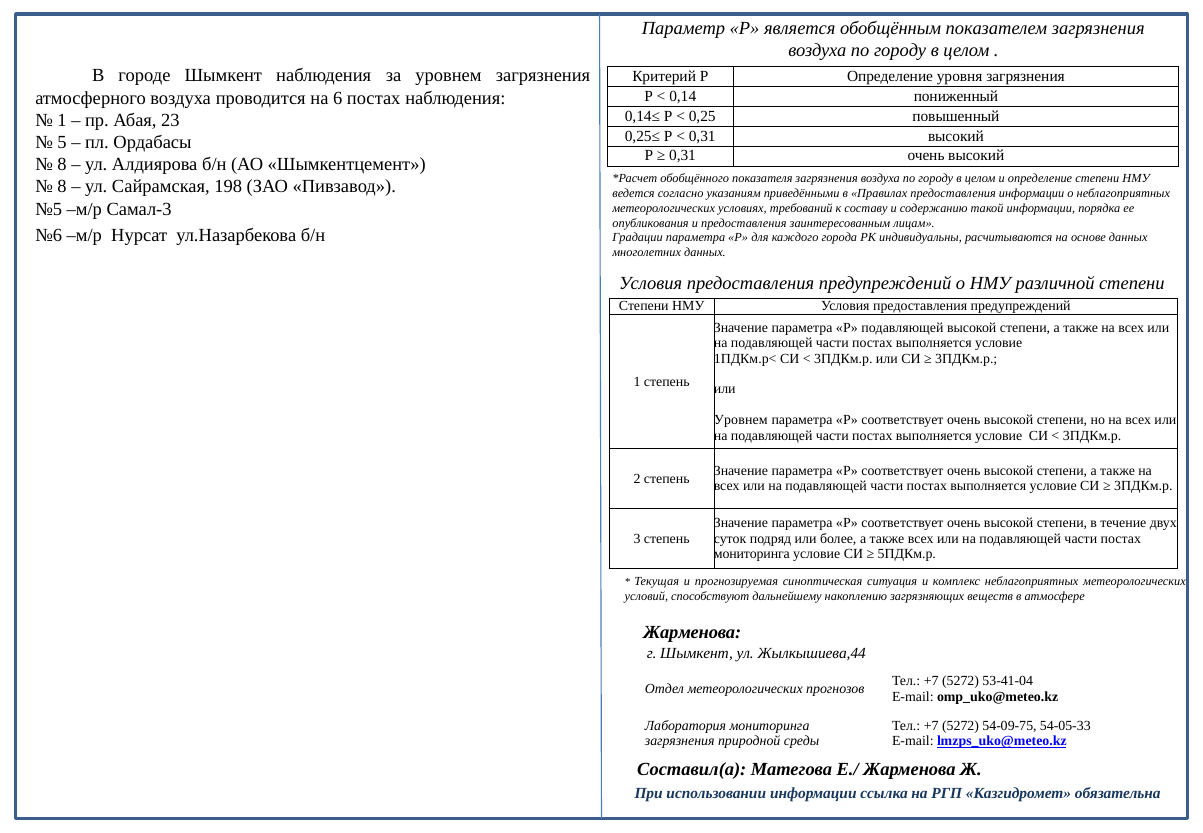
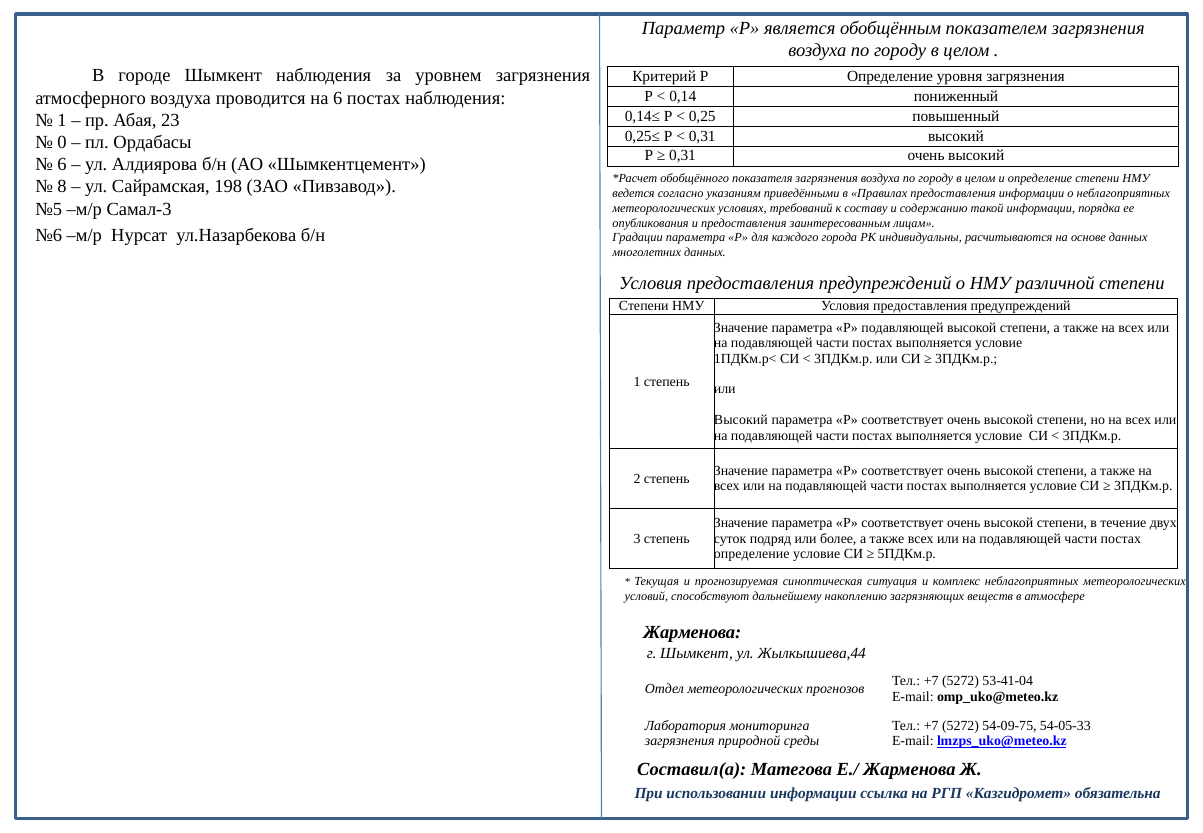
5: 5 -> 0 (62, 142)
8: 8 -> 6 (62, 165)
Уровнем: Уровнем -> Высокий (741, 420)
мониторинга: мониторинга -> определение (752, 554)
